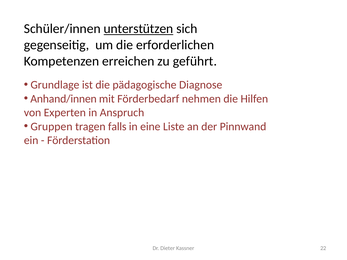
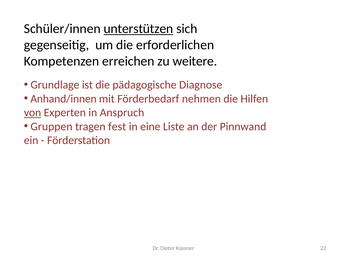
geführt: geführt -> weitere (195, 61)
von underline: none -> present (33, 113)
falls: falls -> fest (117, 127)
